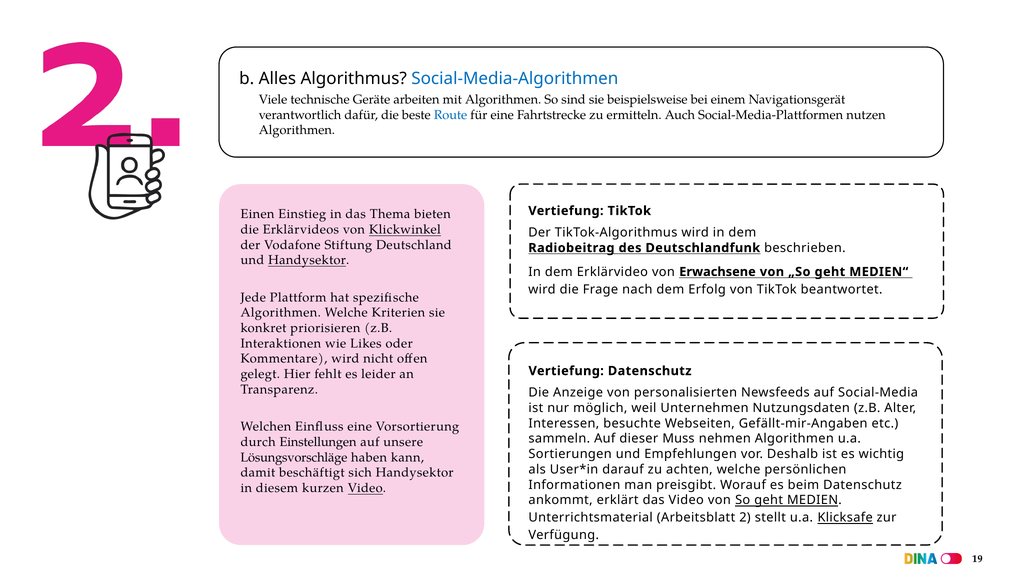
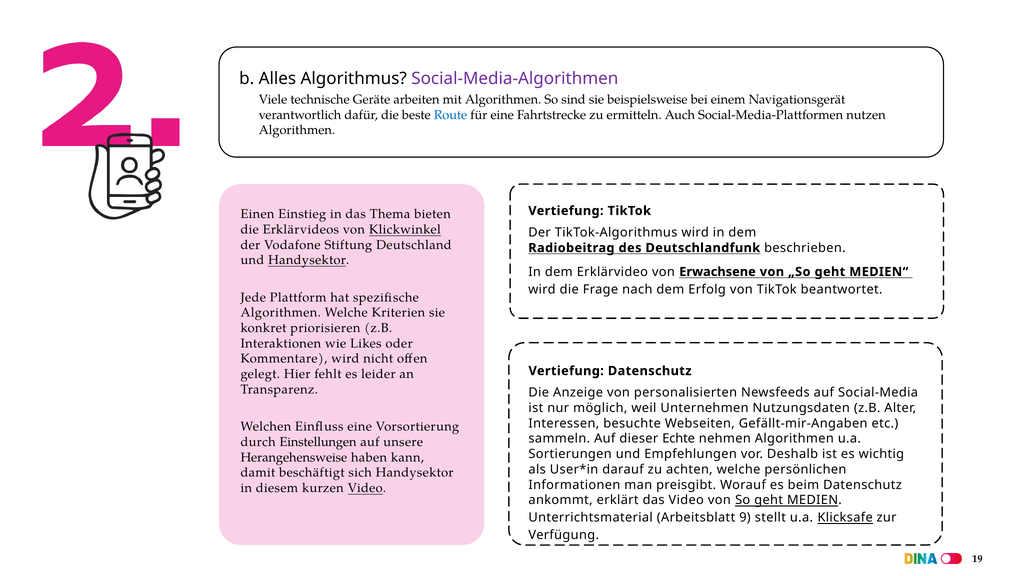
Social-Media-Algorithmen colour: blue -> purple (515, 79)
Muss: Muss -> Echte (679, 438)
Lösungsvorschläge: Lösungsvorschläge -> Herangehensweise (294, 457)
2: 2 -> 9 (745, 517)
